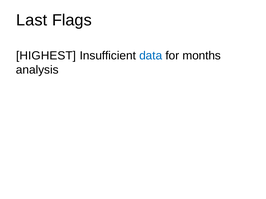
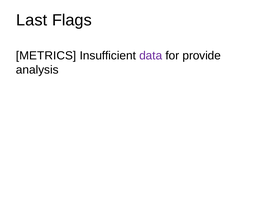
HIGHEST: HIGHEST -> METRICS (46, 56)
data colour: blue -> purple (151, 56)
months: months -> provide (202, 56)
